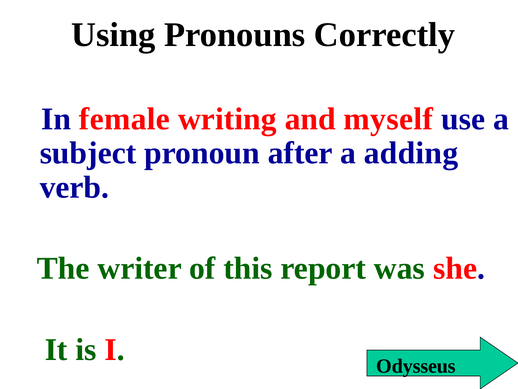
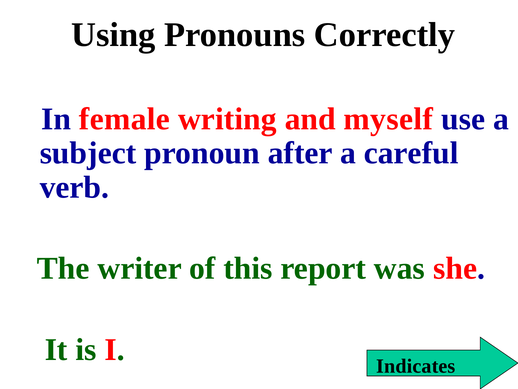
adding: adding -> careful (411, 153)
Odysseus: Odysseus -> Indicates (416, 366)
